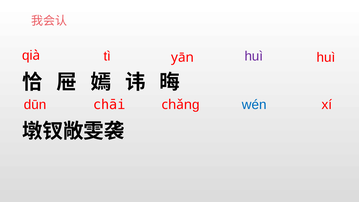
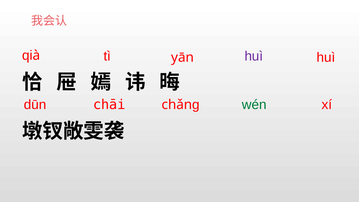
wén colour: blue -> green (254, 105)
